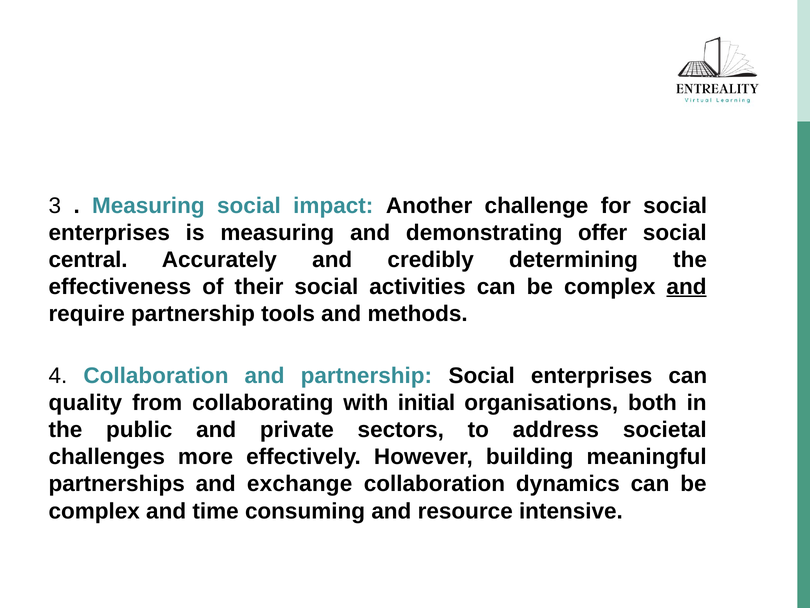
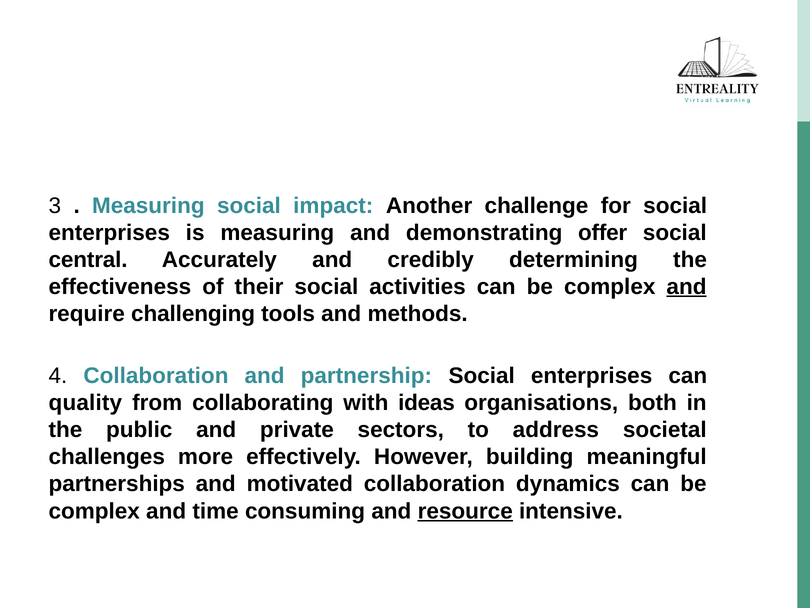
require partnership: partnership -> challenging (193, 313)
initial: initial -> ideas (426, 403)
exchange: exchange -> motivated (300, 484)
resource underline: none -> present (465, 511)
